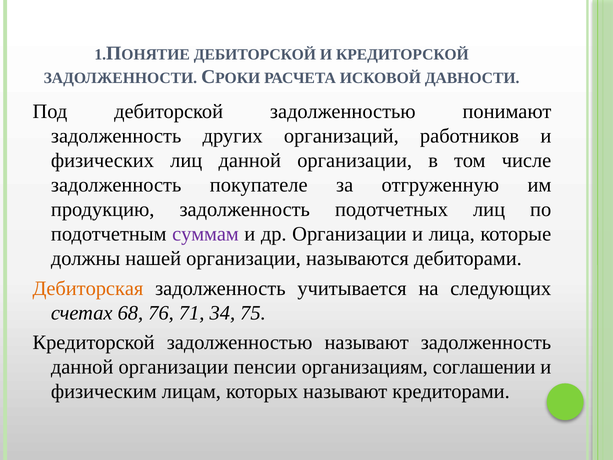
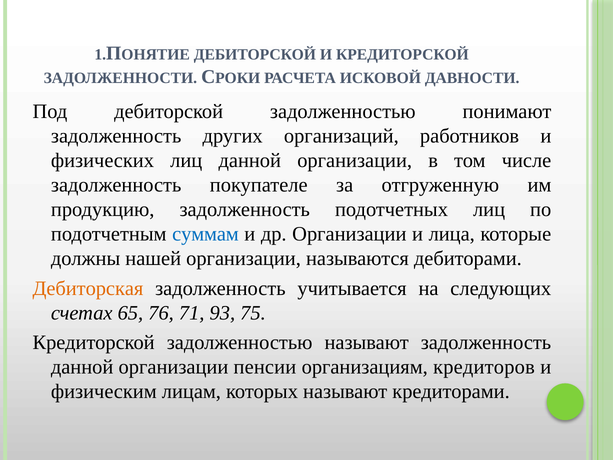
суммам colour: purple -> blue (205, 234)
68: 68 -> 65 (130, 313)
34: 34 -> 93 (222, 313)
соглашении: соглашении -> кредиторов (484, 367)
